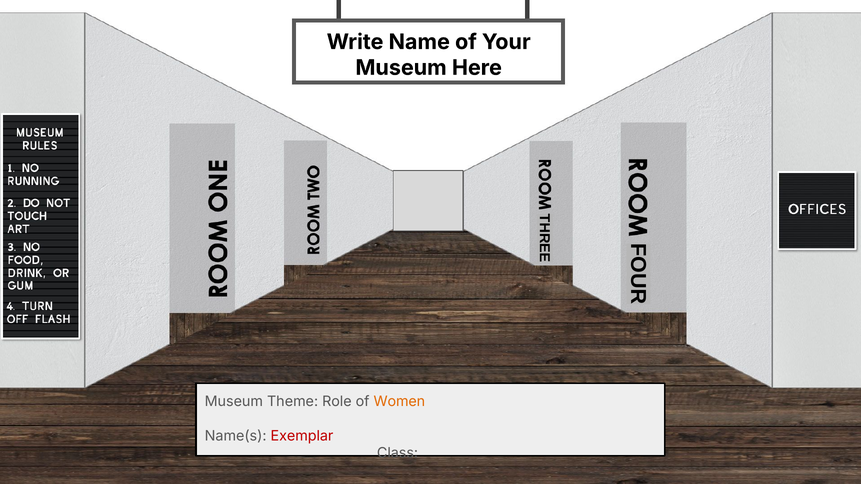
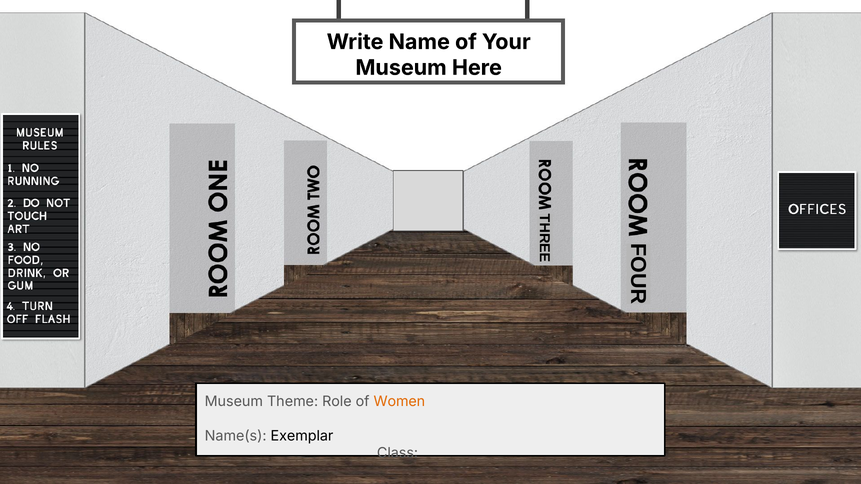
Exemplar colour: red -> black (302, 436)
